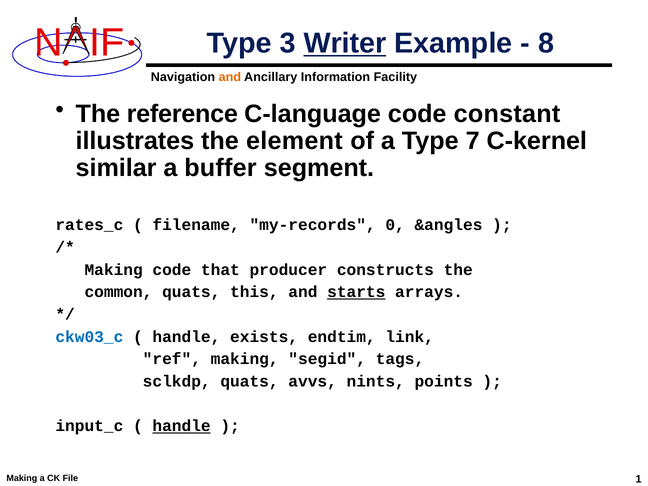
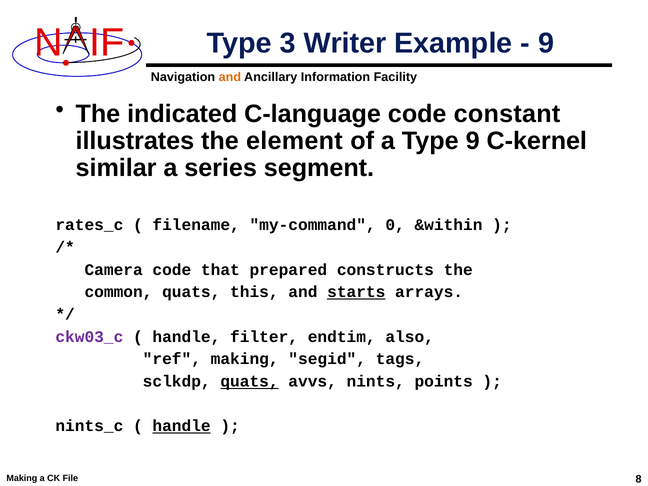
Writer underline: present -> none (345, 43)
8: 8 -> 9 (546, 43)
reference: reference -> indicated (182, 114)
Type 7: 7 -> 9 (473, 141)
buffer: buffer -> series (221, 168)
my-records: my-records -> my-command (313, 225)
&angles: &angles -> &within (449, 225)
Making: Making -> Camera (114, 270)
producer: producer -> prepared (288, 270)
ckw03_c colour: blue -> purple (89, 337)
exists: exists -> filter (264, 337)
link: link -> also (410, 337)
quats underline: none -> present (250, 382)
input_c: input_c -> nints_c (89, 426)
1: 1 -> 8 (639, 480)
